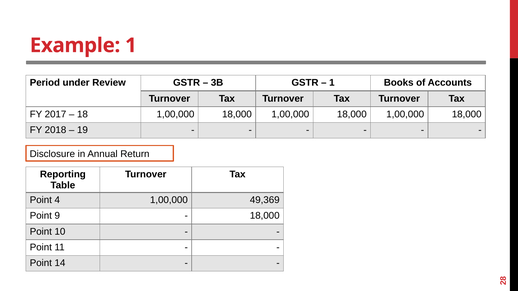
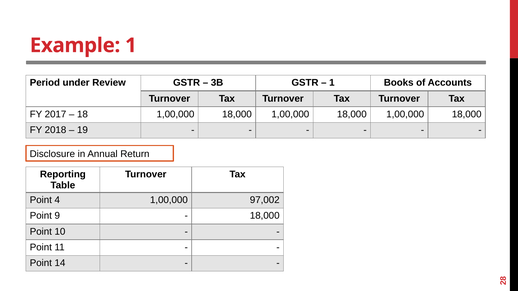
49,369: 49,369 -> 97,002 (265, 200)
